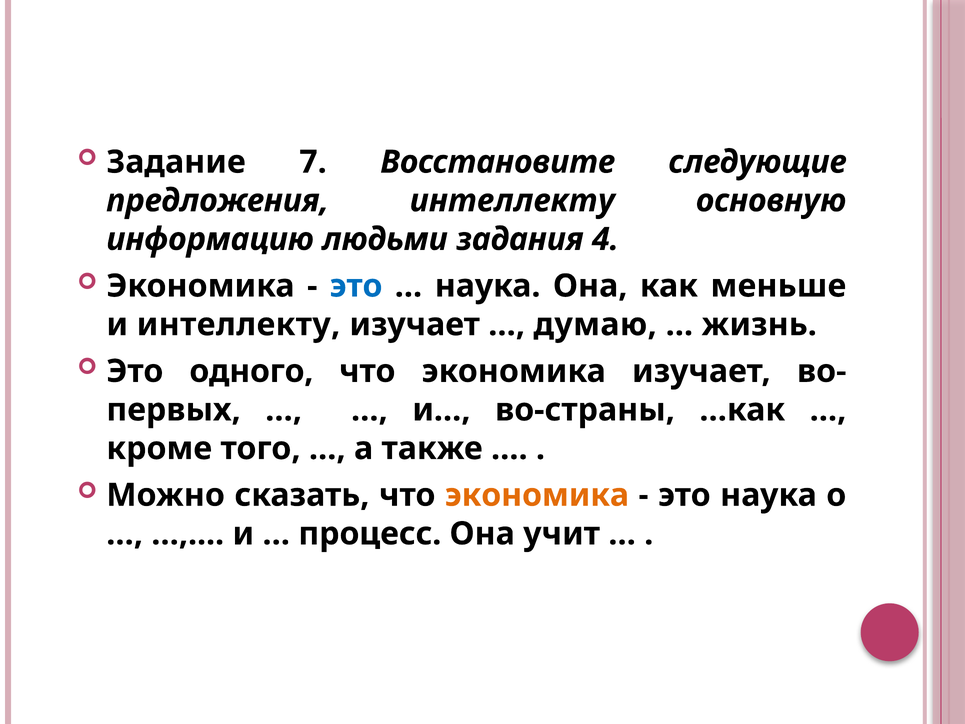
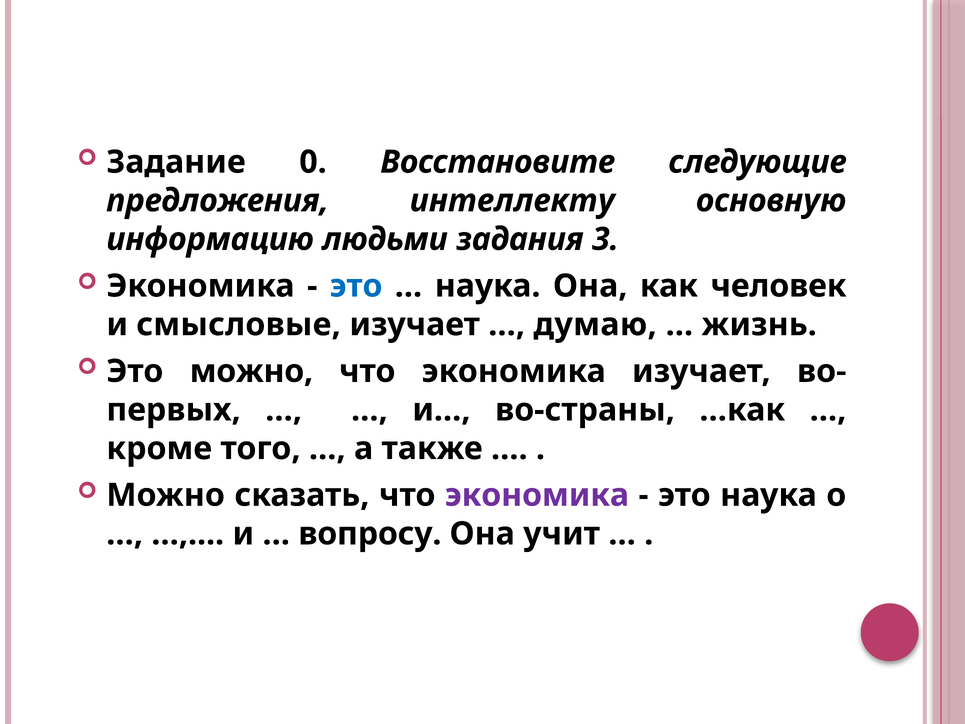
7: 7 -> 0 (313, 162)
4: 4 -> 3 (605, 239)
меньше: меньше -> человек (779, 286)
и интеллекту: интеллекту -> смысловые (239, 324)
Это одного: одного -> можно (251, 371)
экономика colour: orange -> purple (537, 495)
процесс: процесс -> вопросу (370, 534)
